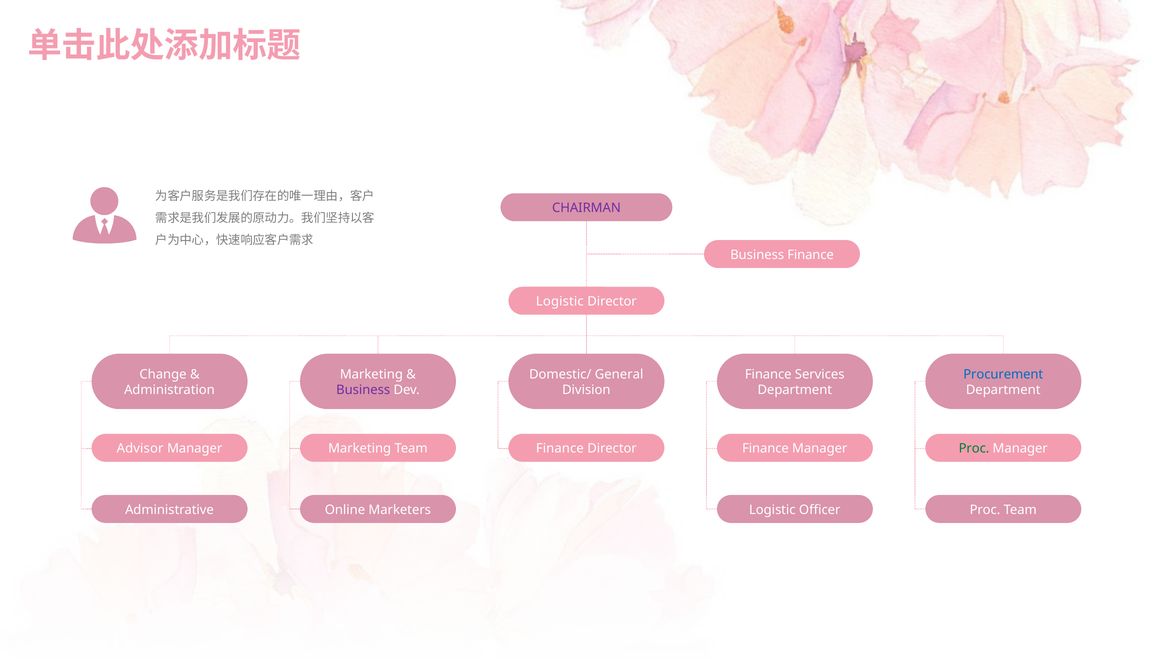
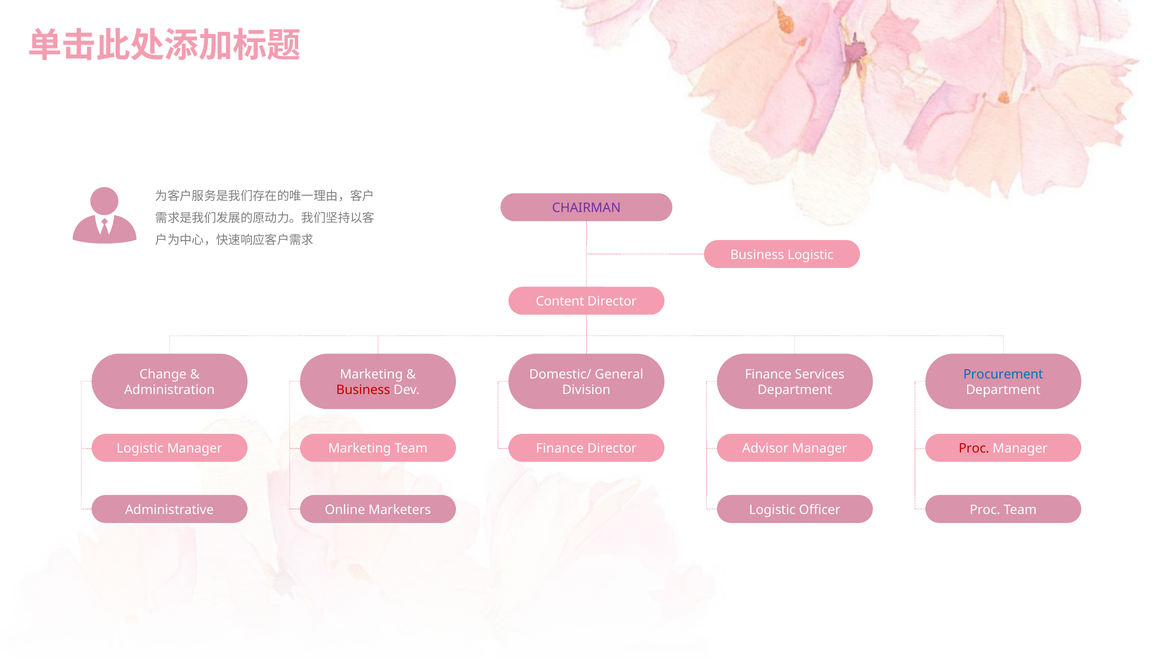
Business Finance: Finance -> Logistic (811, 255)
Logistic: Logistic -> Content (560, 302)
Business colour: purple -> red (363, 390)
Advisor: Advisor -> Logistic (140, 449)
Finance: Finance -> Advisor (765, 449)
Proc colour: green -> red (974, 449)
